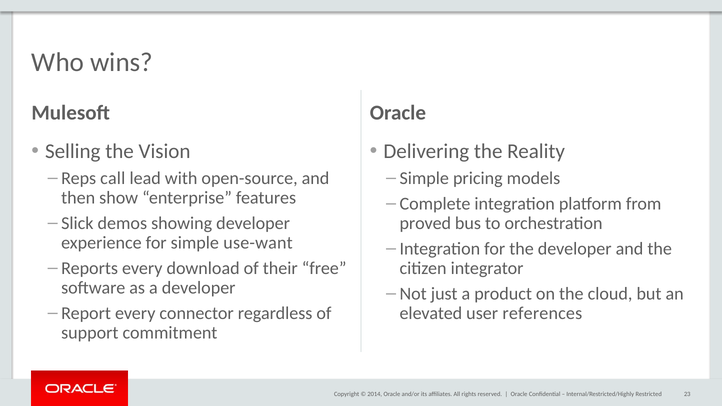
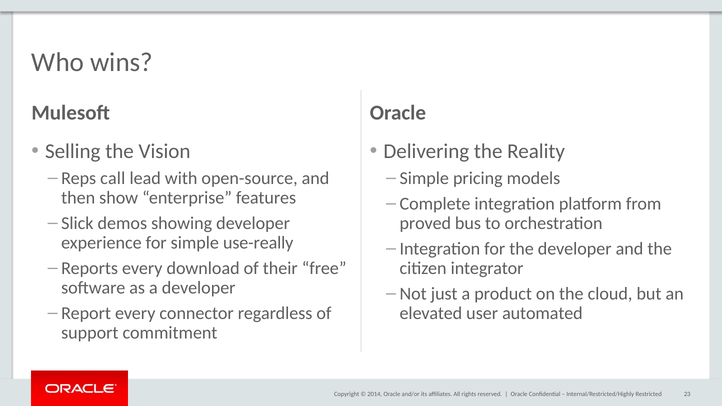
use-want: use-want -> use-really (258, 243)
references: references -> automated (542, 313)
